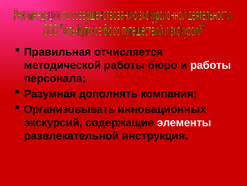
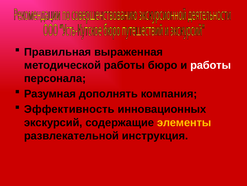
отчисляется: отчисляется -> выраженная (129, 52)
Организовывать: Организовывать -> Эффективность (69, 109)
элементы colour: white -> yellow (184, 122)
